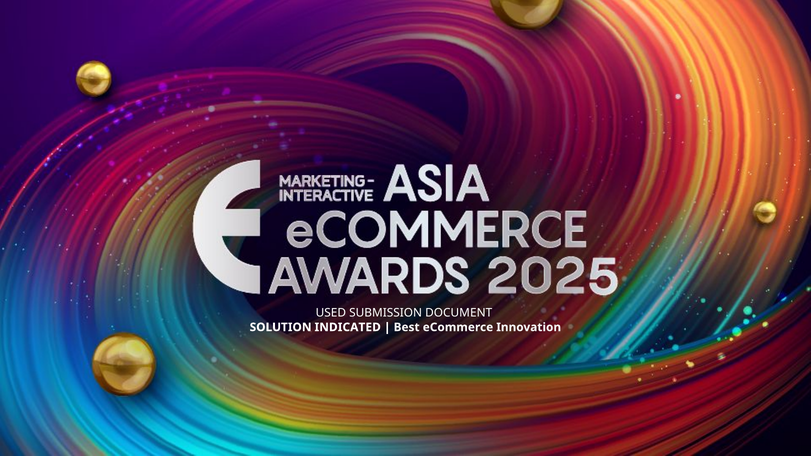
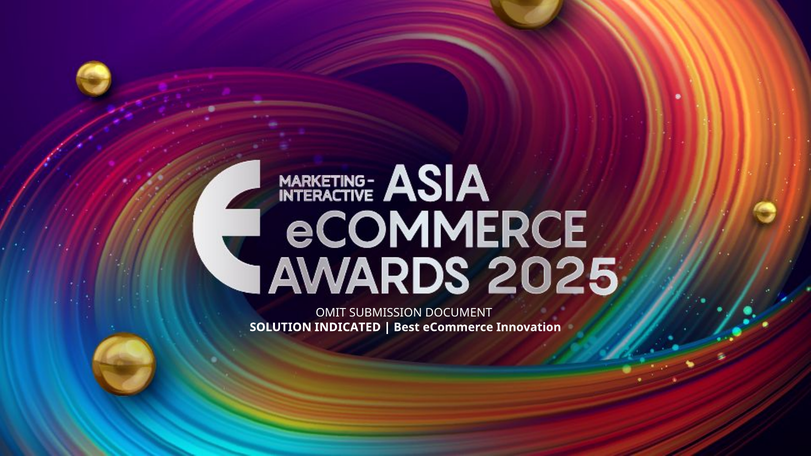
USED: USED -> OMIT (331, 313)
